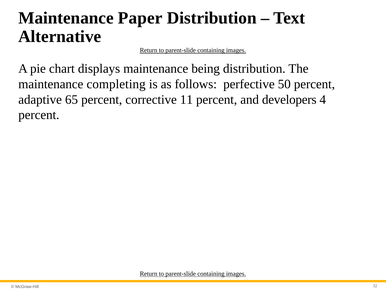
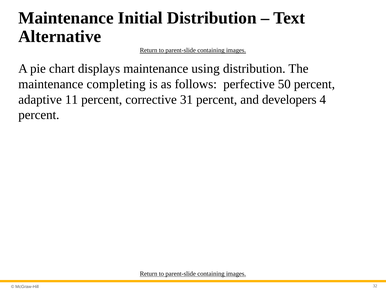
Paper: Paper -> Initial (140, 18)
being: being -> using (206, 68)
65: 65 -> 11 (72, 99)
11: 11 -> 31 (186, 99)
